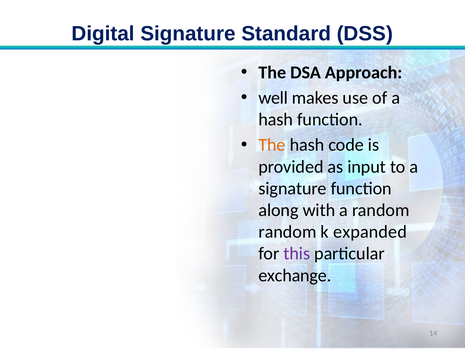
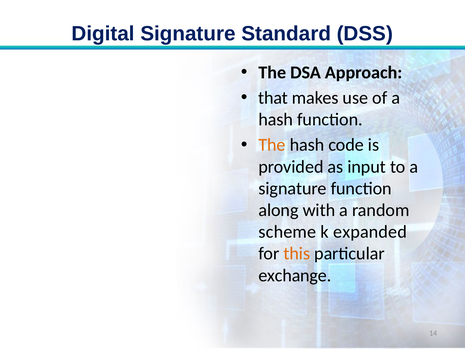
well: well -> that (273, 98)
random: random -> scheme (287, 232)
this colour: purple -> orange (297, 253)
